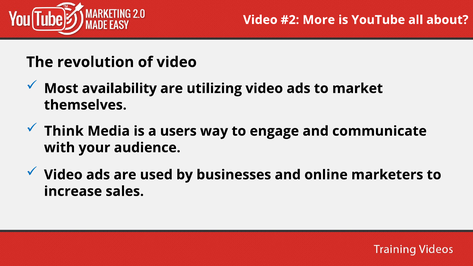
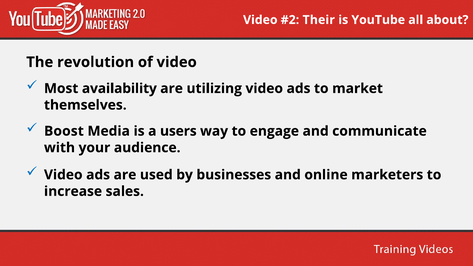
More: More -> Their (319, 20)
Think: Think -> Boost (64, 131)
